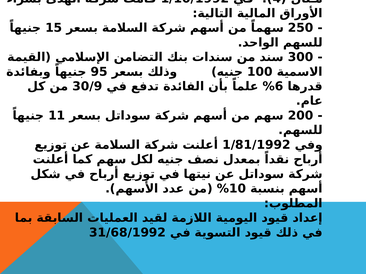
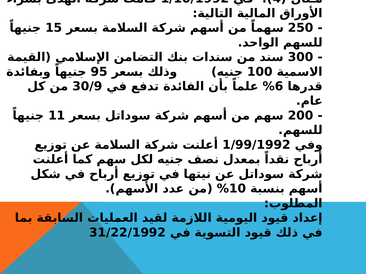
1/81/1992: 1/81/1992 -> 1/99/1992 (256, 145)
31/68/1992: 31/68/1992 -> 31/22/1992 (128, 233)
